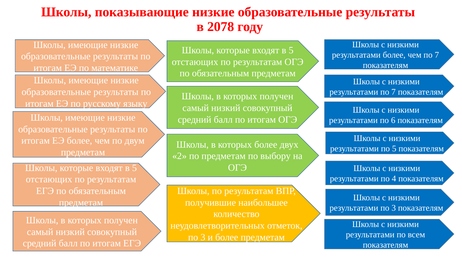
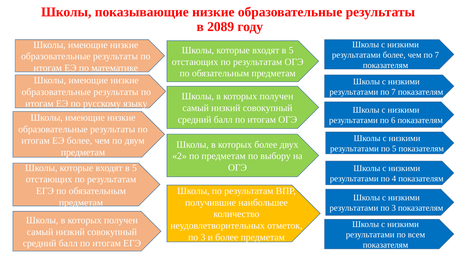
2078: 2078 -> 2089 (221, 27)
